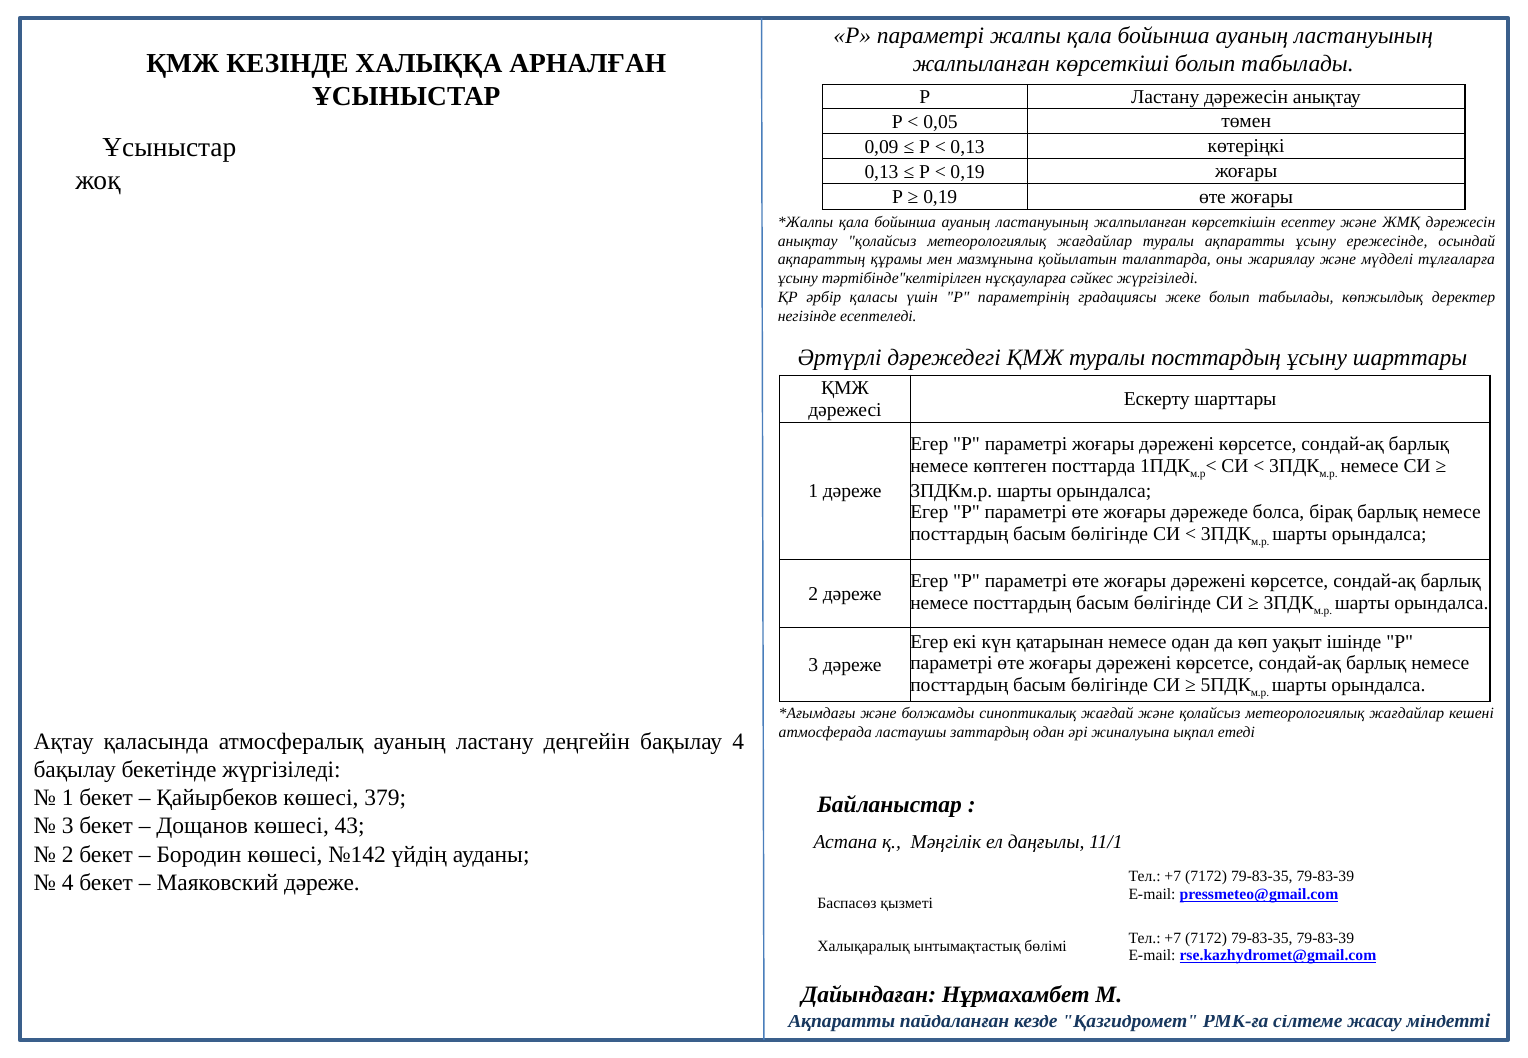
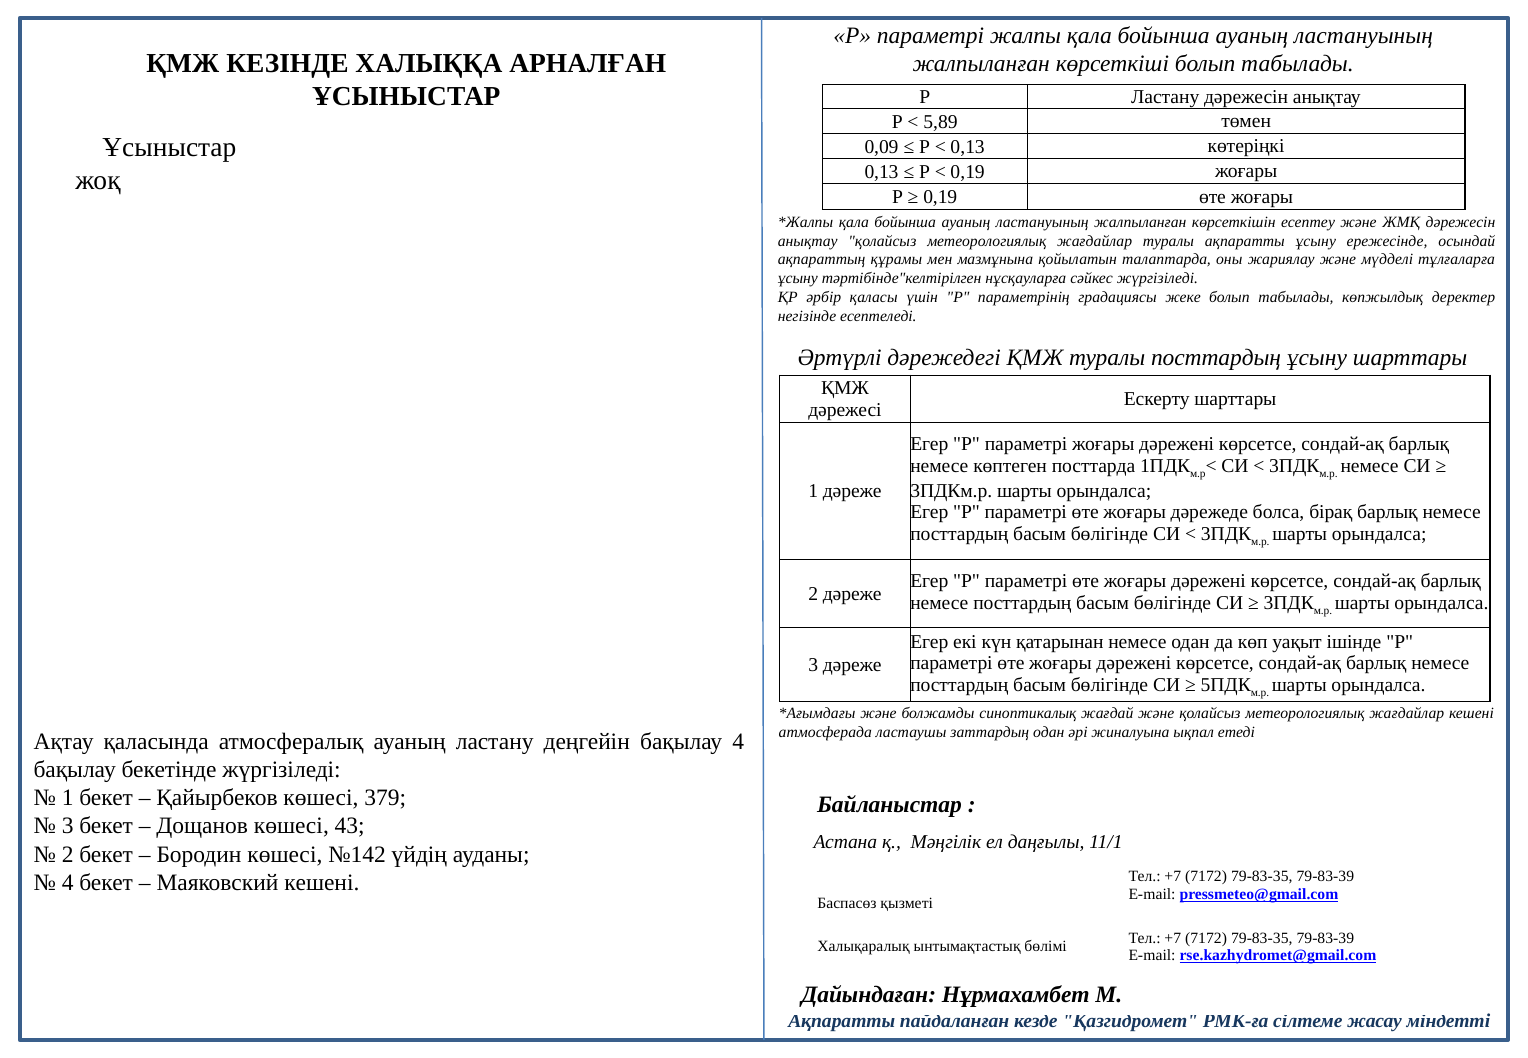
0,05: 0,05 -> 5,89 (941, 122)
Маяковский дәреже: дәреже -> кешені (322, 882)
